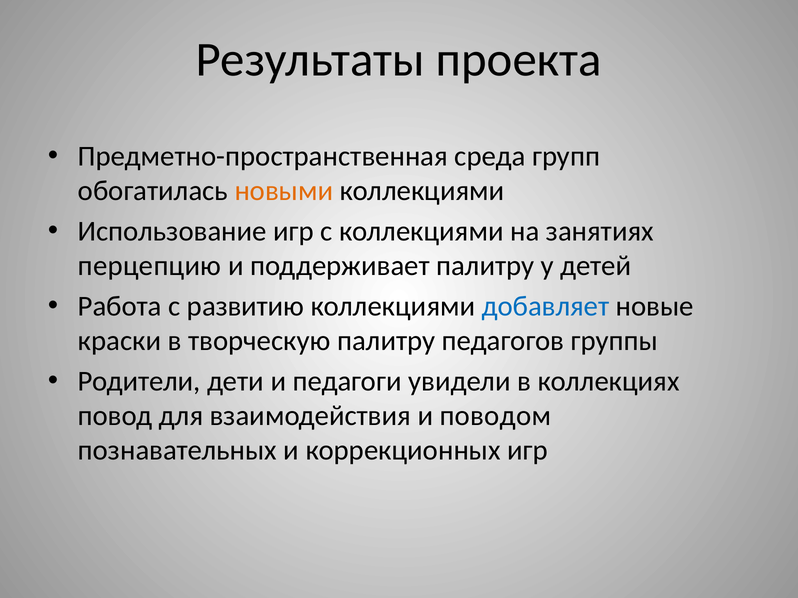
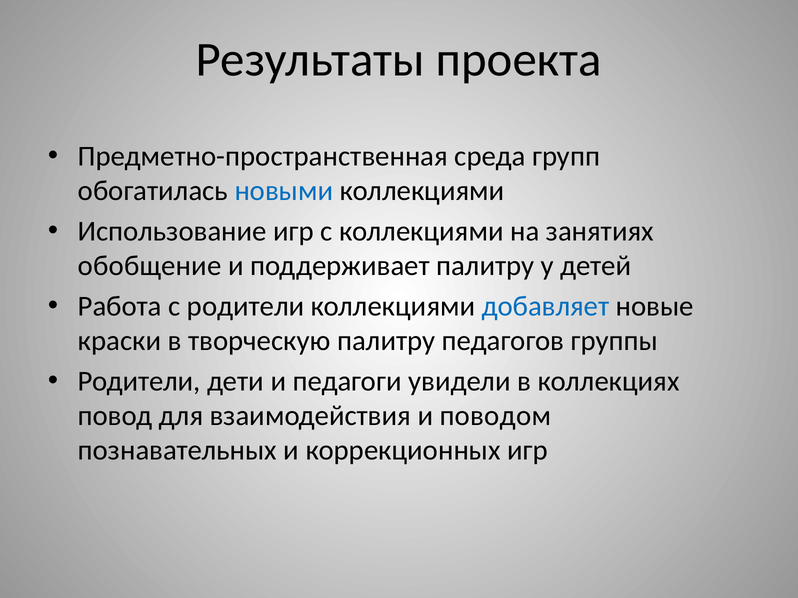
новыми colour: orange -> blue (284, 191)
перцепцию: перцепцию -> обобщение (150, 266)
с развитию: развитию -> родители (246, 306)
